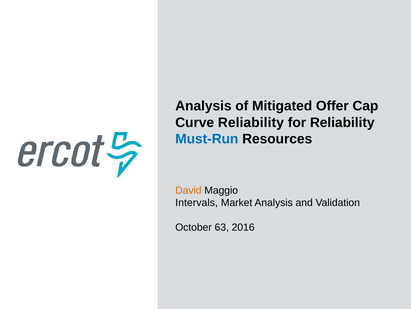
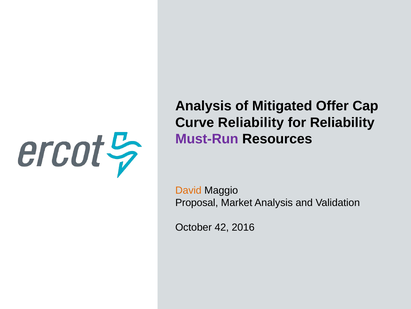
Must-Run colour: blue -> purple (207, 139)
Intervals: Intervals -> Proposal (197, 202)
63: 63 -> 42 (222, 227)
